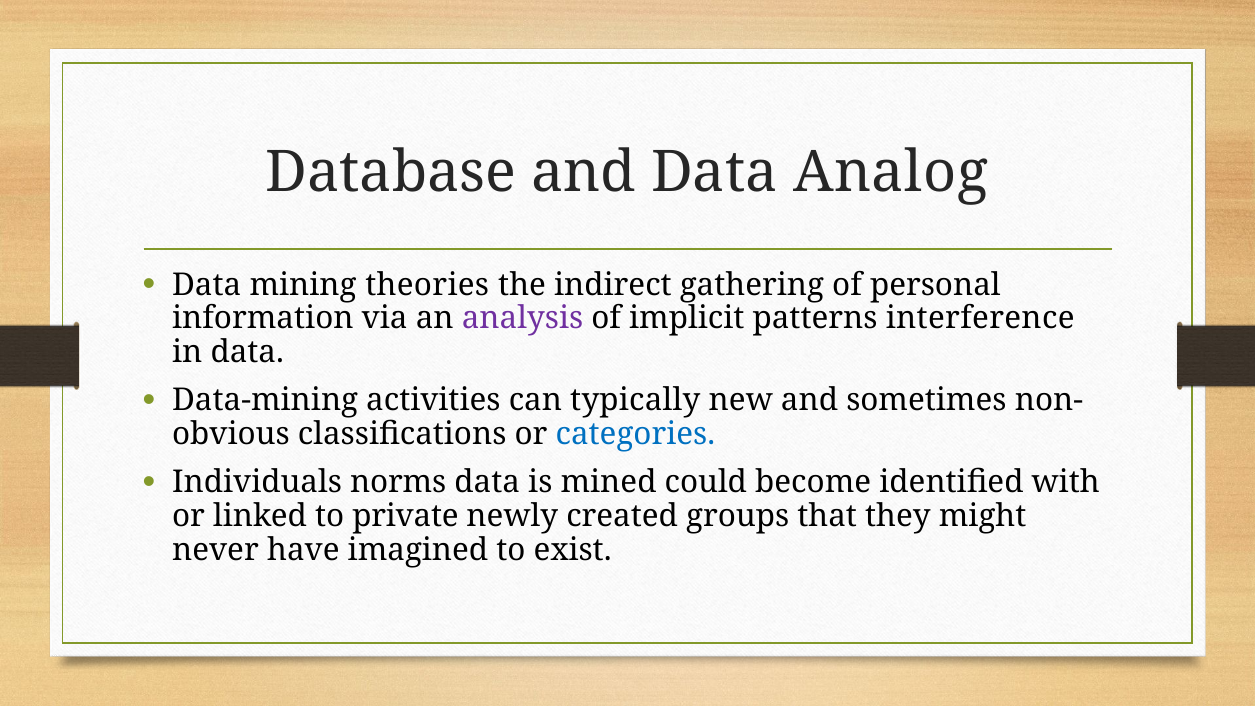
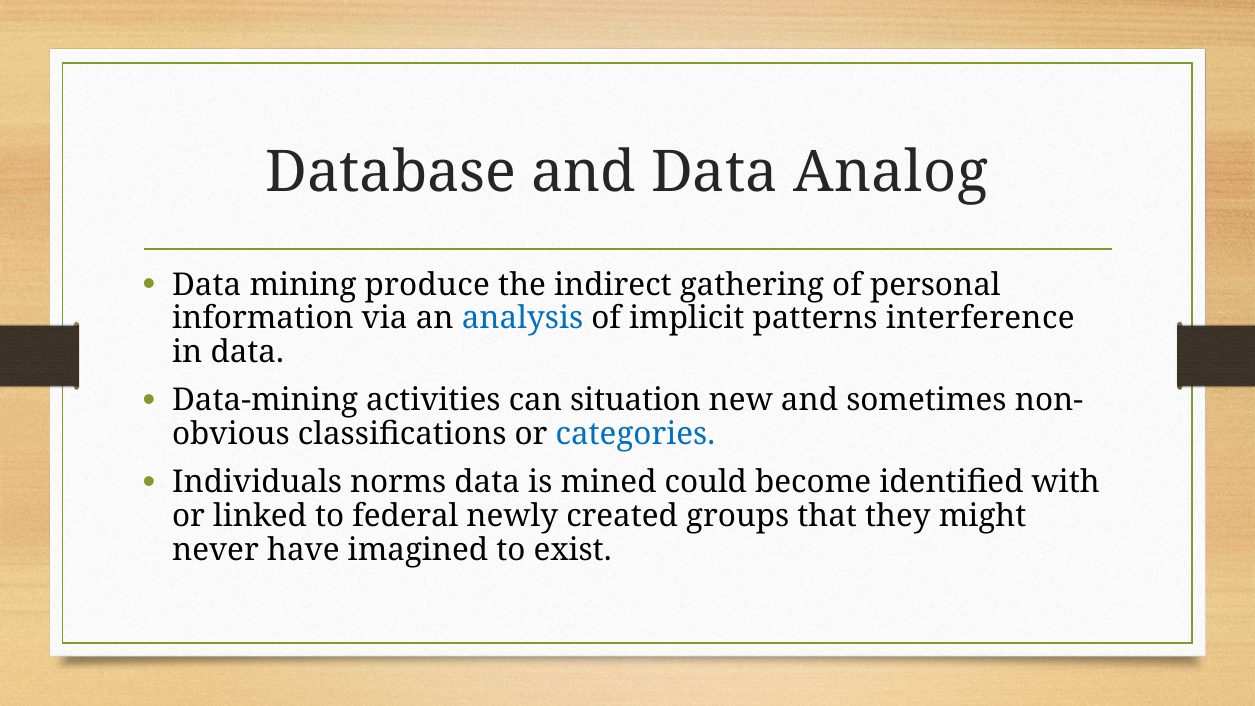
theories: theories -> produce (427, 285)
analysis colour: purple -> blue (523, 319)
typically: typically -> situation (636, 400)
private: private -> federal (405, 516)
